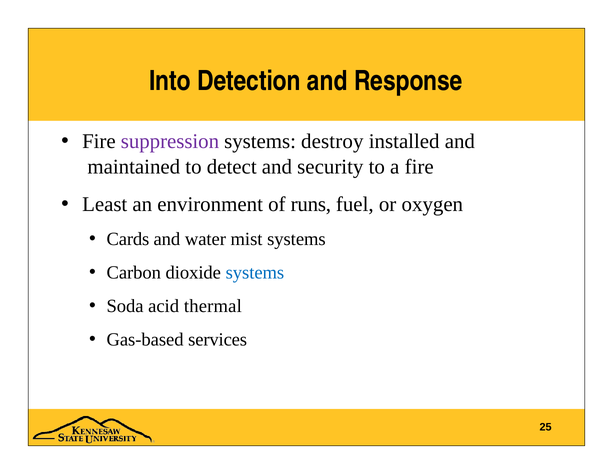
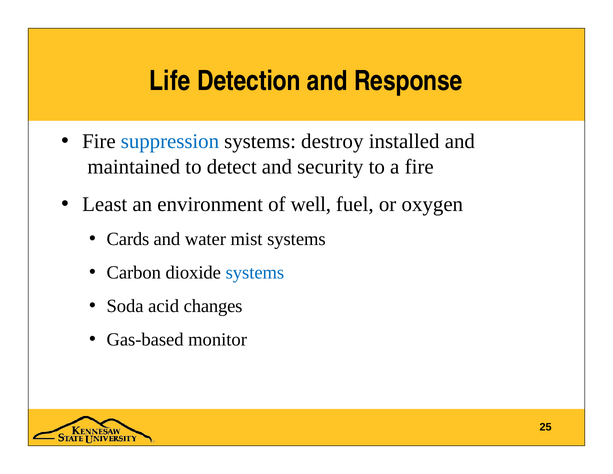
Into: Into -> Life (170, 81)
suppression colour: purple -> blue (170, 141)
runs: runs -> well (311, 204)
thermal: thermal -> changes (213, 306)
services: services -> monitor (218, 339)
